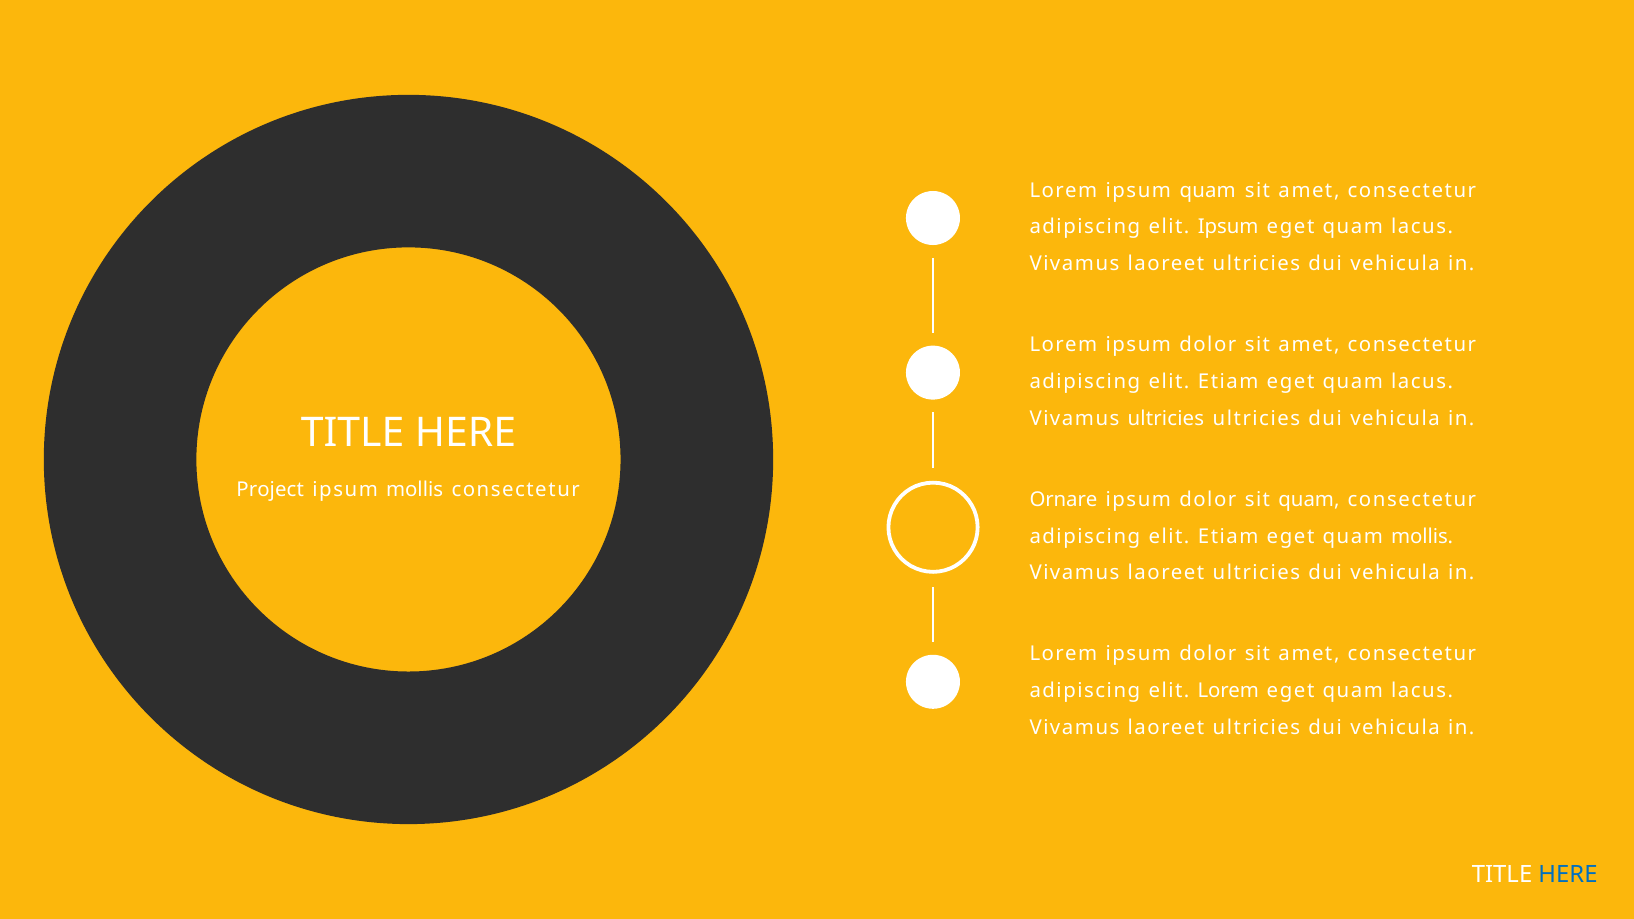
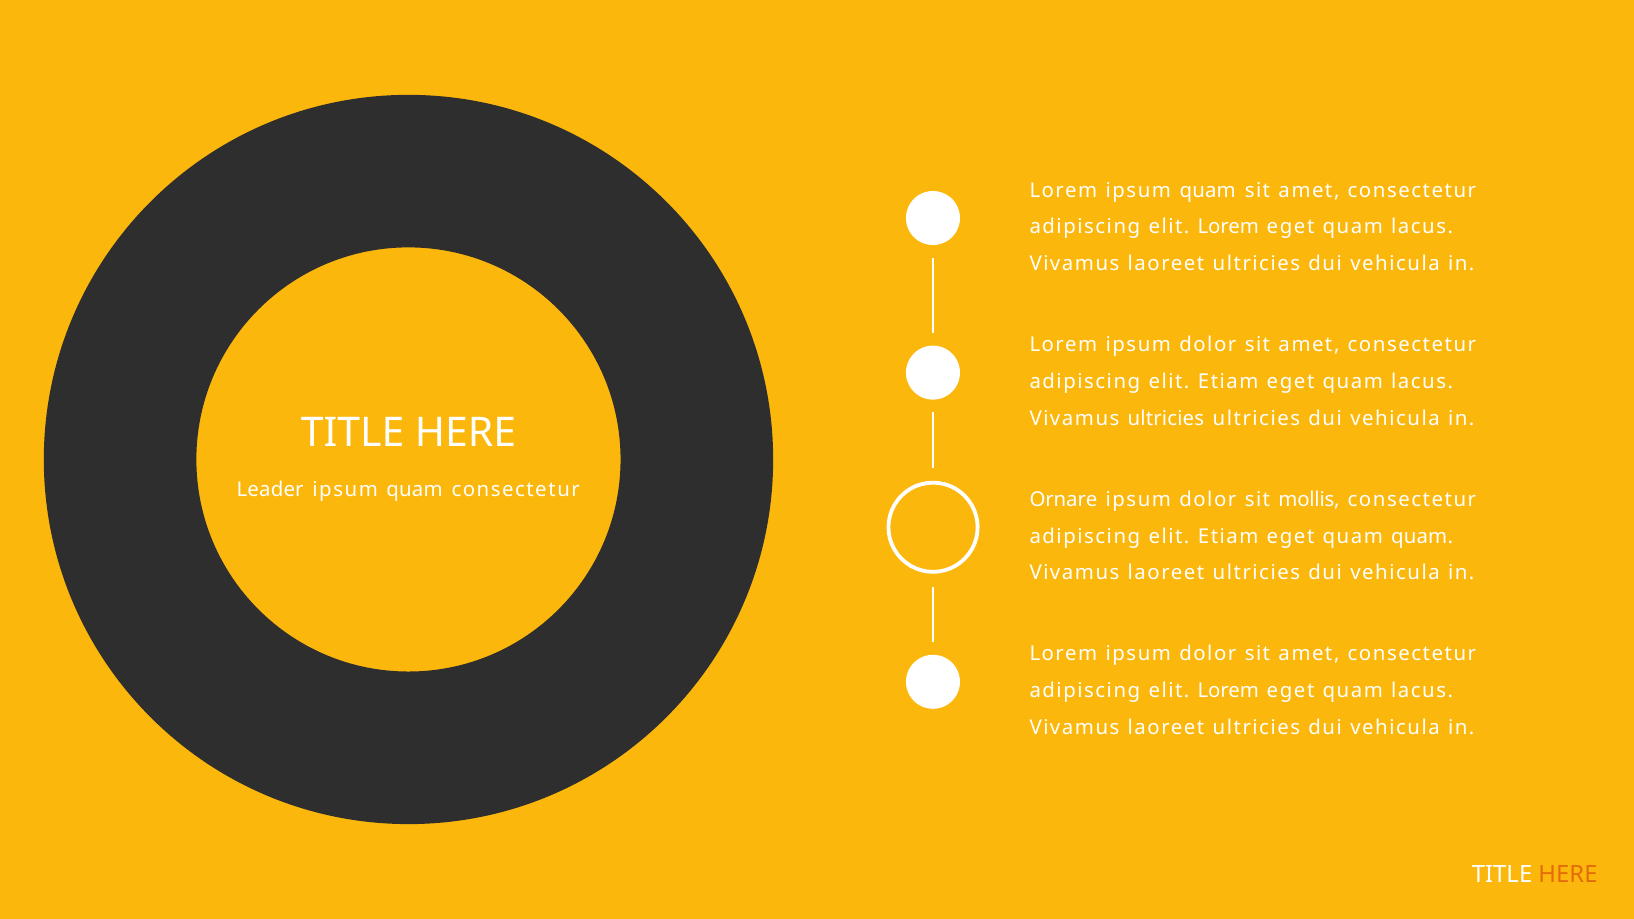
Ipsum: Ipsum -> Lorem (1228, 227)
Project: Project -> Leader (270, 490)
mollis: mollis -> quam (414, 490)
sit quam: quam -> mollis (1309, 500)
quam mollis: mollis -> quam (1422, 536)
HERE colour: blue -> orange (1568, 874)
